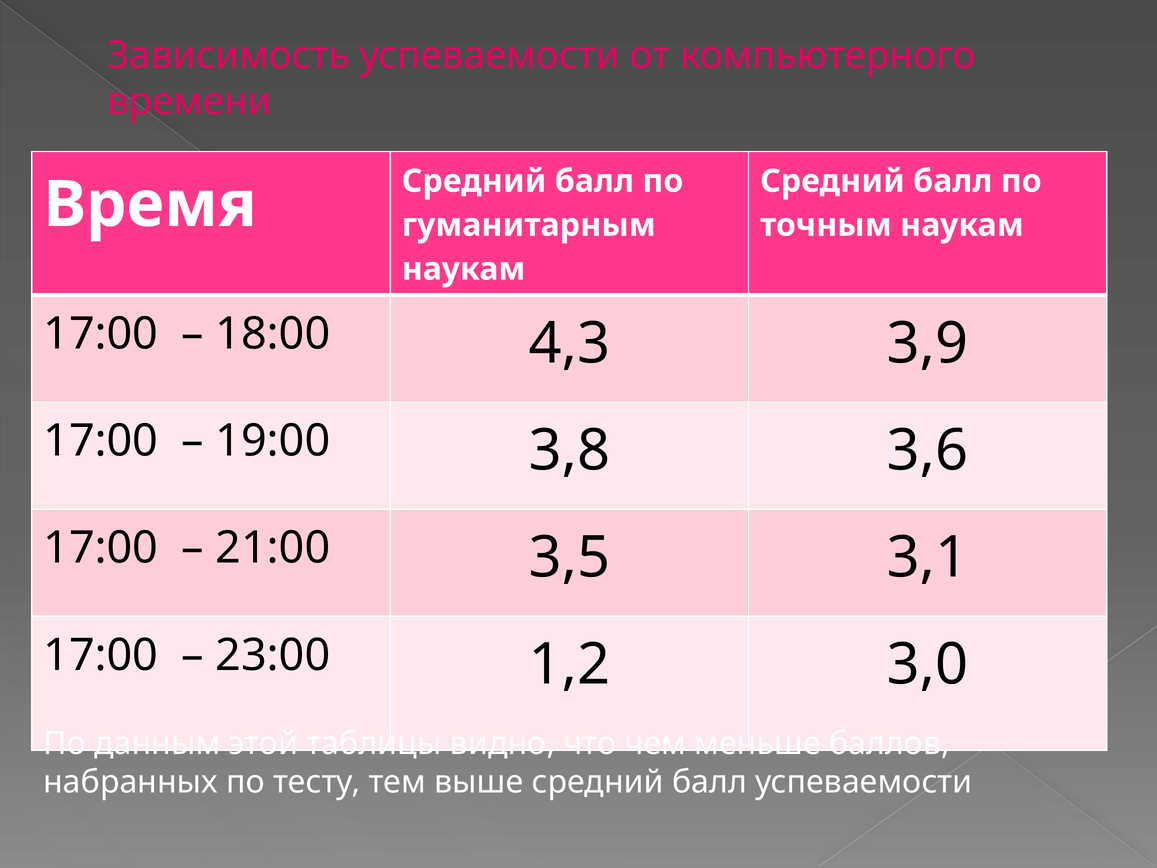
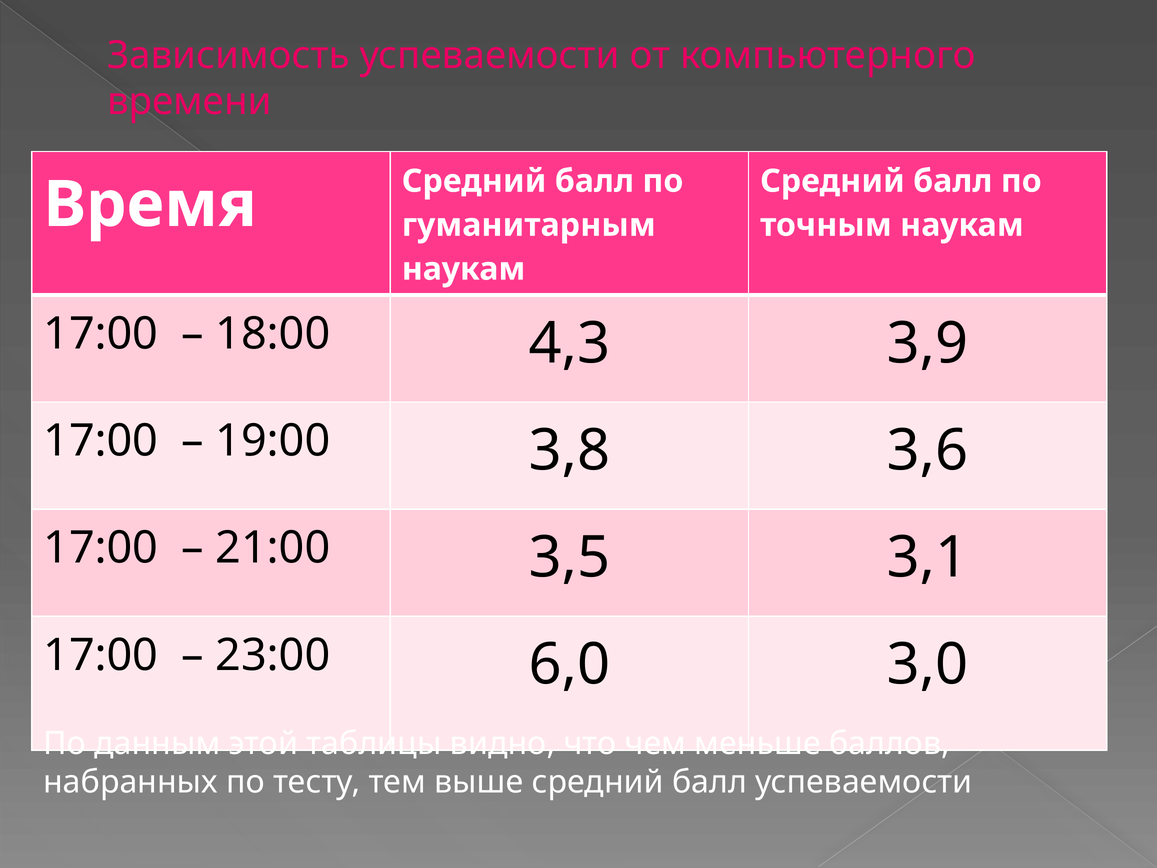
1,2: 1,2 -> 6,0 (569, 665)
